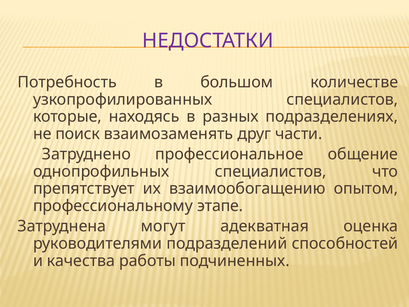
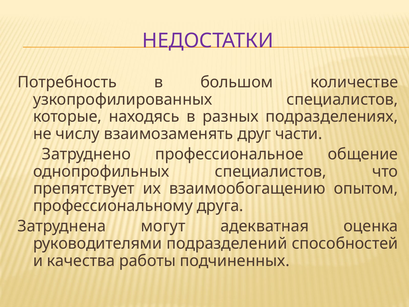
поиск: поиск -> числу (78, 134)
этапе: этапе -> друга (220, 206)
